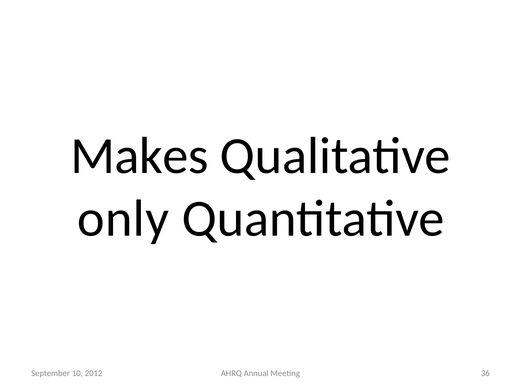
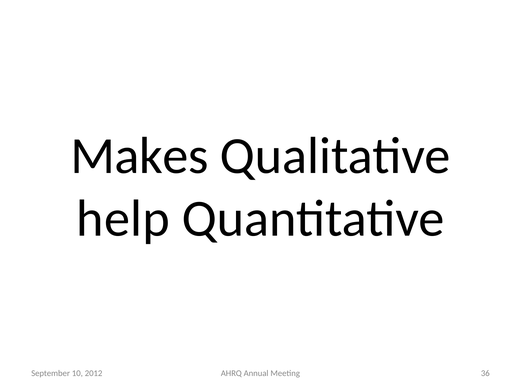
only: only -> help (123, 219)
